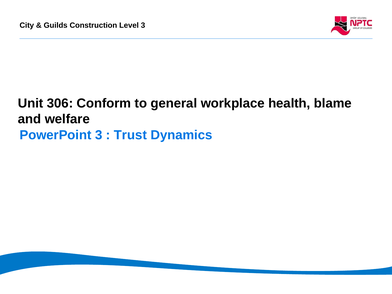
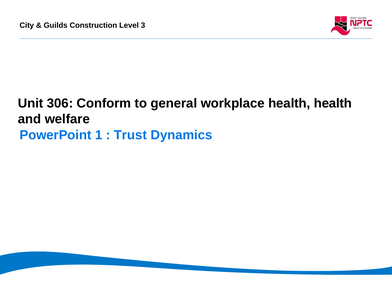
blame: blame -> health (333, 103)
PowerPoint 3: 3 -> 1 (99, 135)
